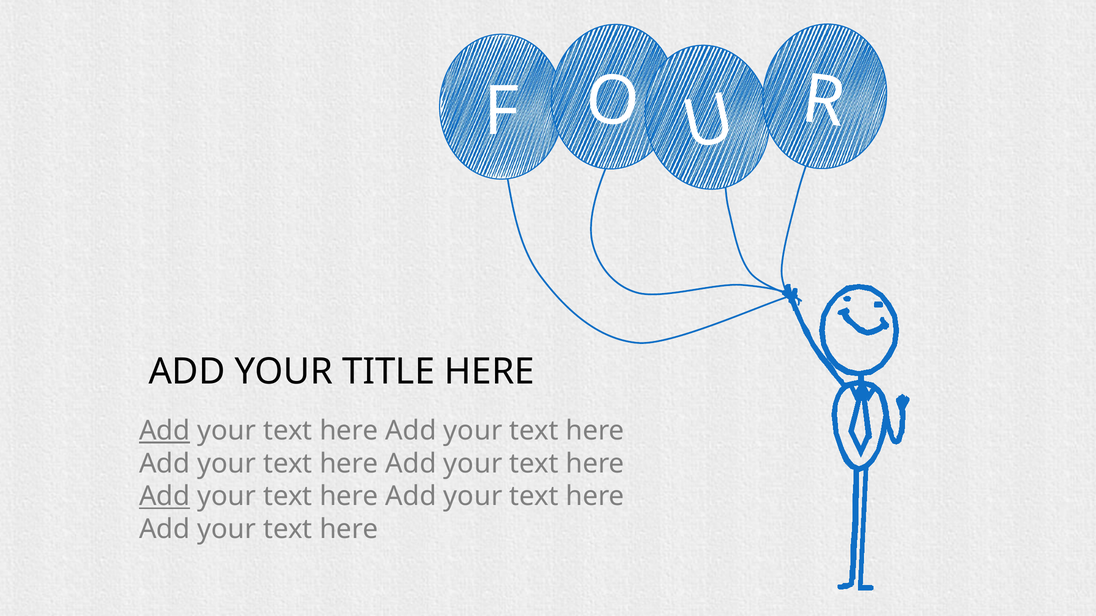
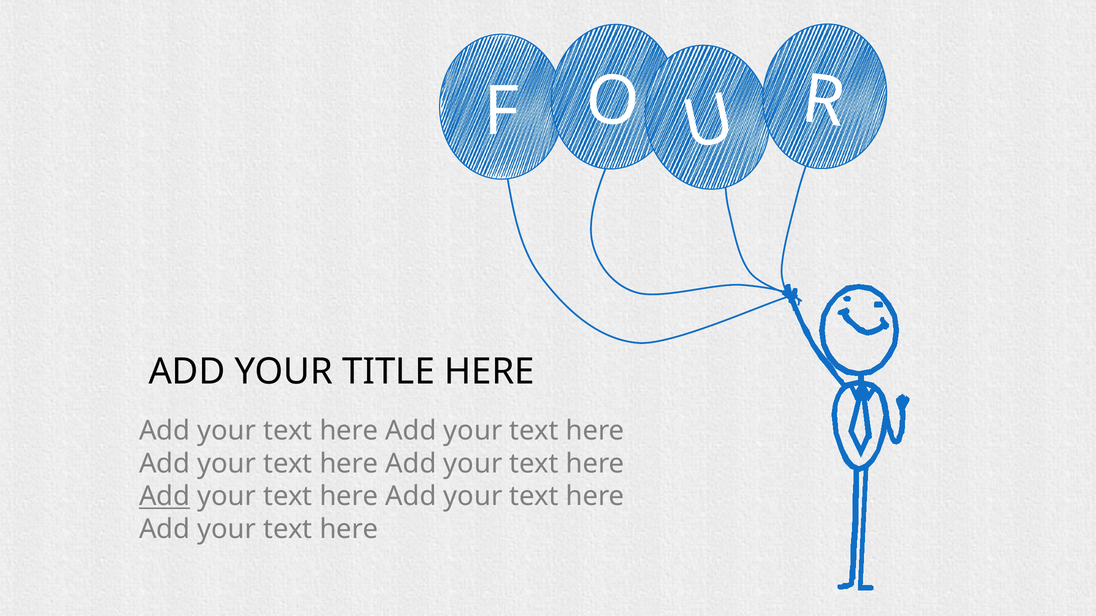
Add underline: present -> none (165, 431)
